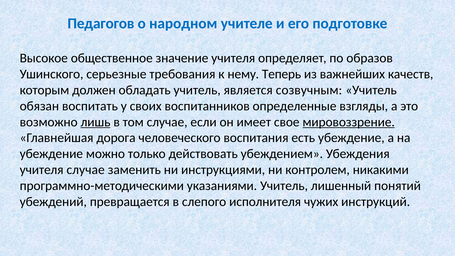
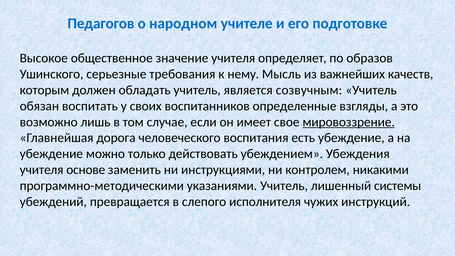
Теперь: Теперь -> Мысль (281, 74)
лишь underline: present -> none (96, 122)
учителя случае: случае -> основе (86, 170)
понятий: понятий -> системы (398, 186)
